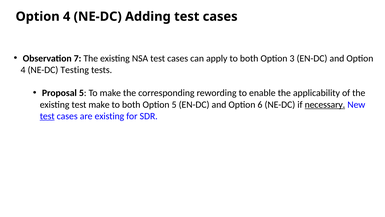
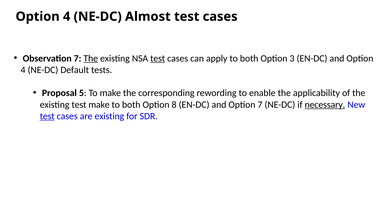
Adding: Adding -> Almost (148, 17)
The underline: none -> present (91, 58)
test underline: none -> present (158, 58)
Testing: Testing -> Default (75, 70)
Option 5: 5 -> 8 (174, 104)
Option 6: 6 -> 7 (260, 104)
